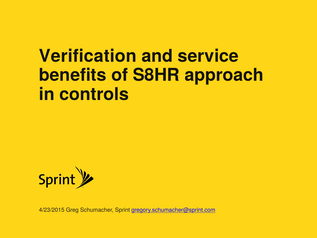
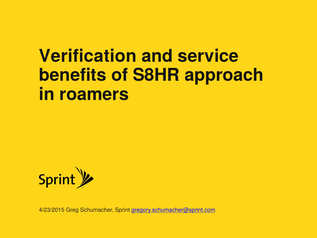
controls: controls -> roamers (94, 94)
